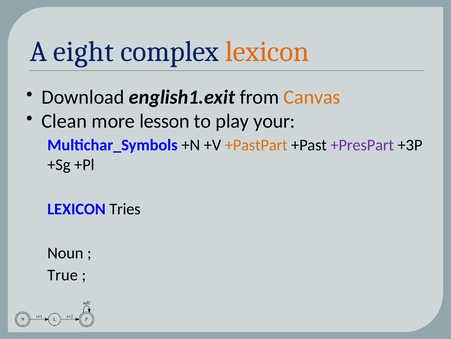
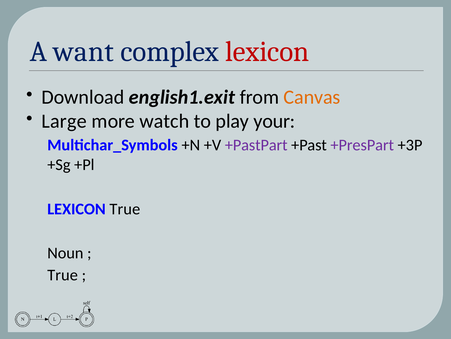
eight: eight -> want (84, 51)
lexicon colour: orange -> red (267, 51)
Clean: Clean -> Large (64, 121)
lesson: lesson -> watch (164, 121)
+PastPart colour: orange -> purple (256, 145)
LEXICON Tries: Tries -> True (125, 209)
